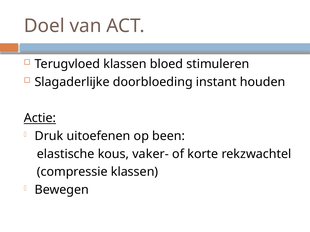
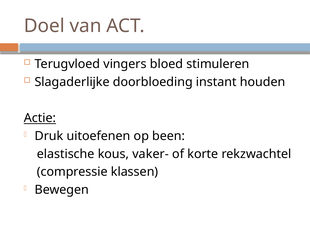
Terugvloed klassen: klassen -> vingers (125, 64)
